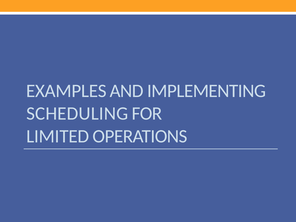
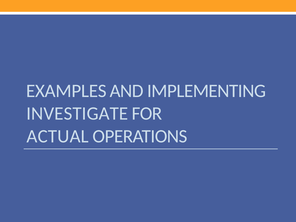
SCHEDULING: SCHEDULING -> INVESTIGATE (77, 113)
LIMITED: LIMITED -> ACTUAL (58, 136)
